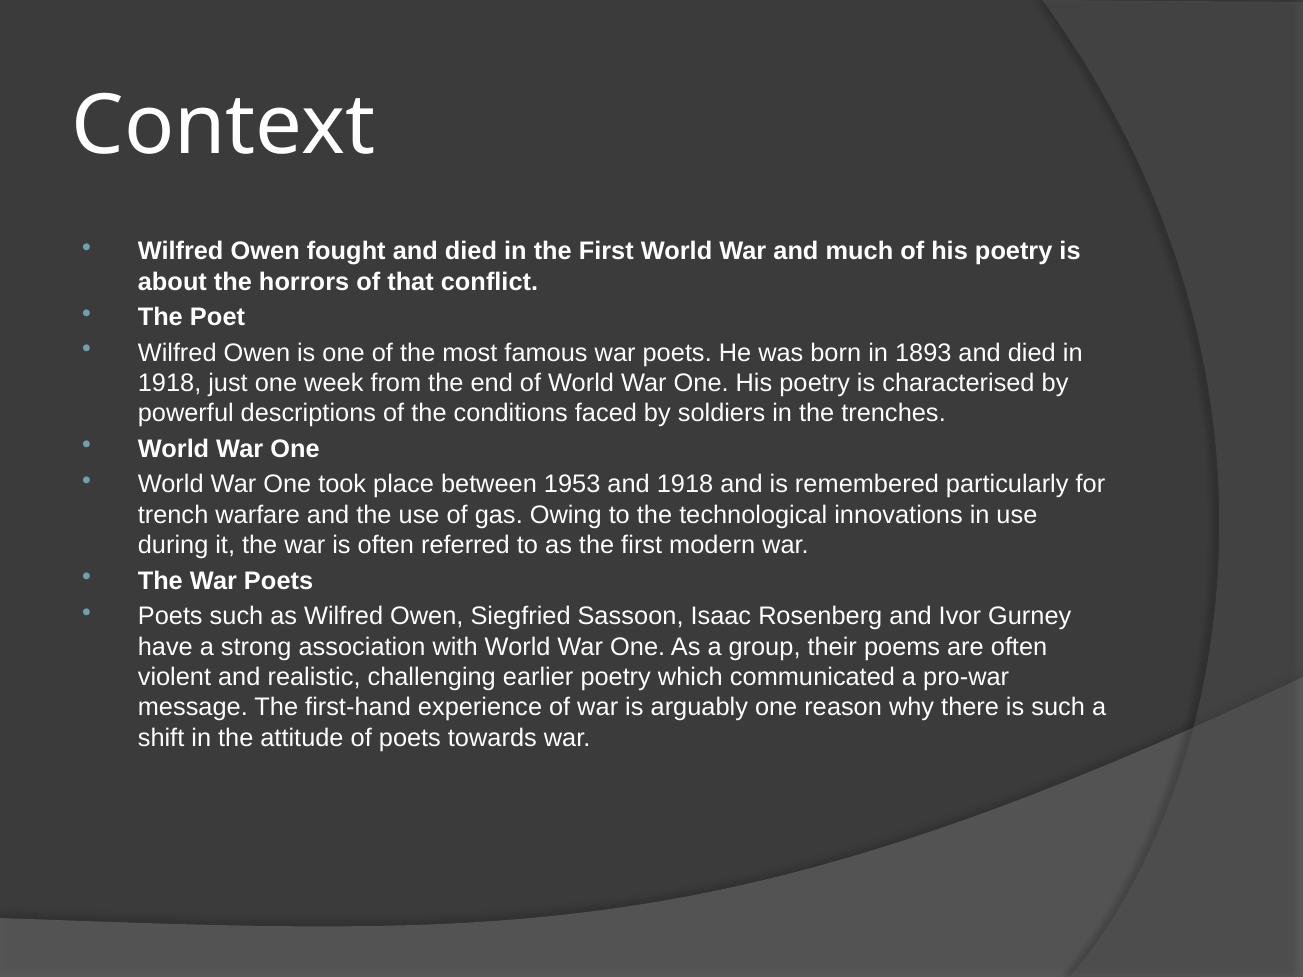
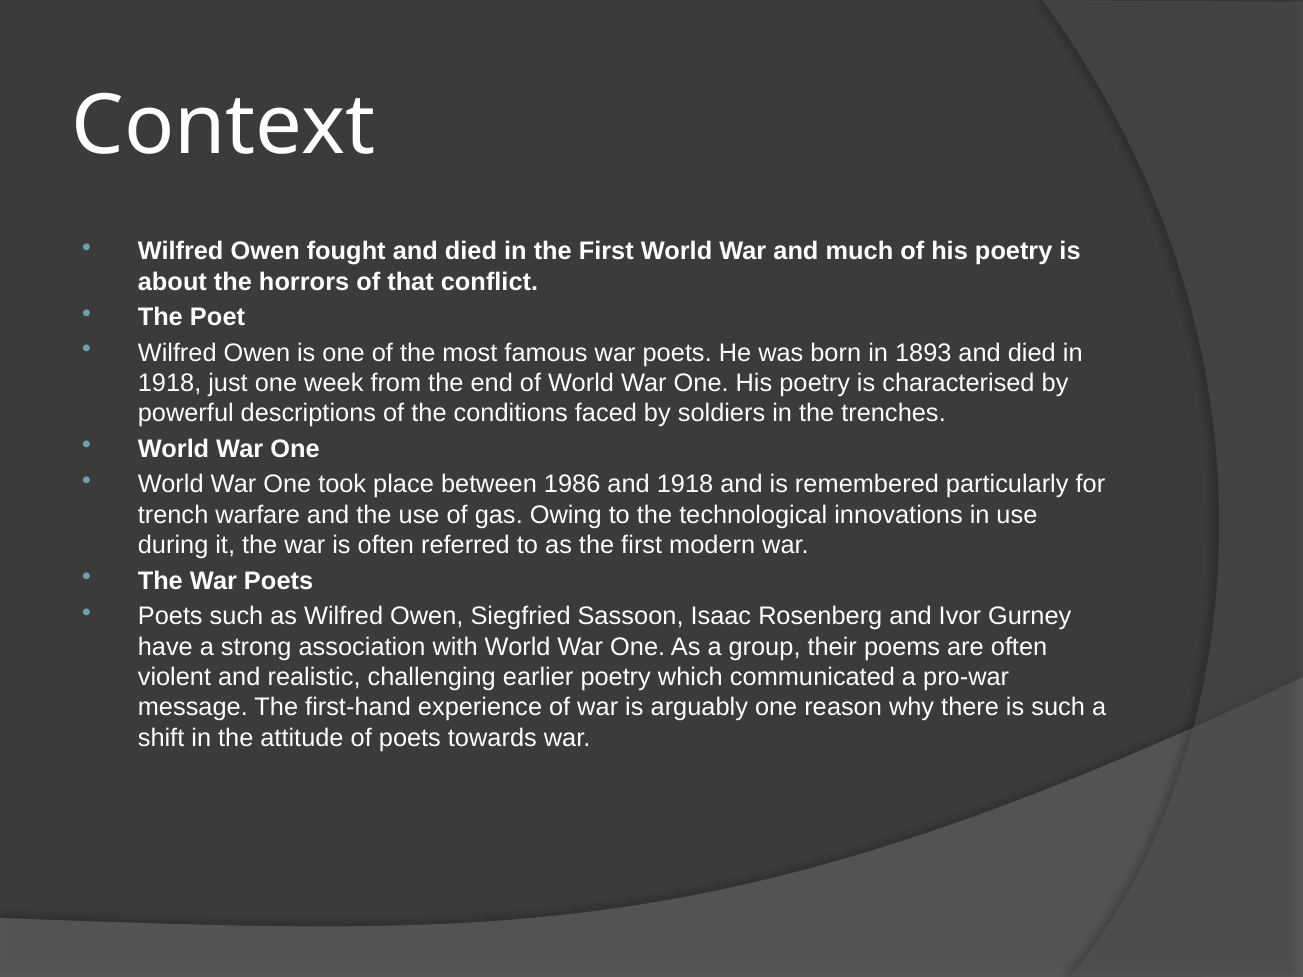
1953: 1953 -> 1986 (572, 485)
